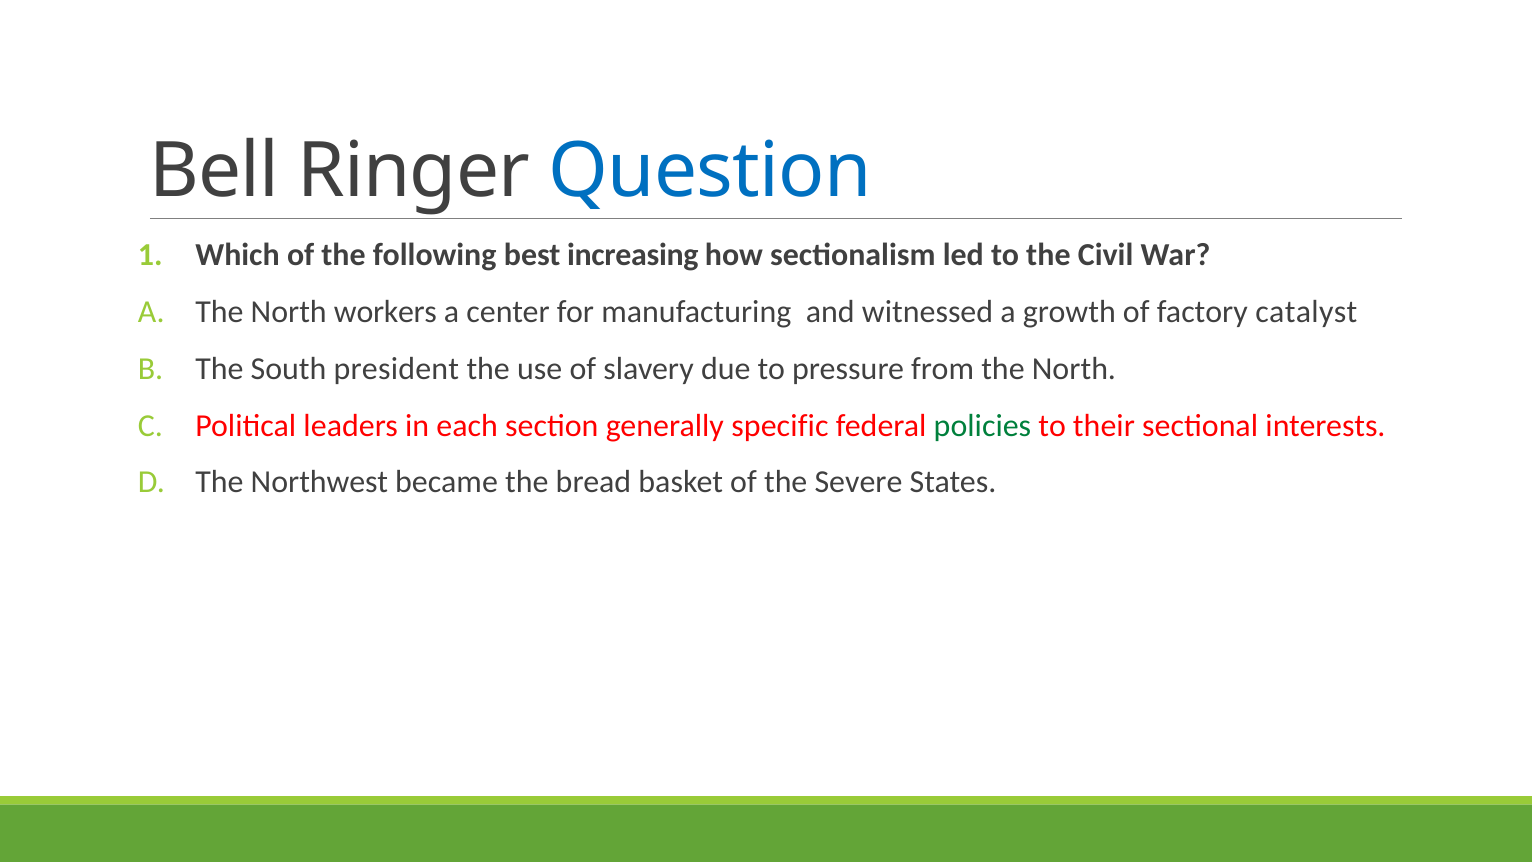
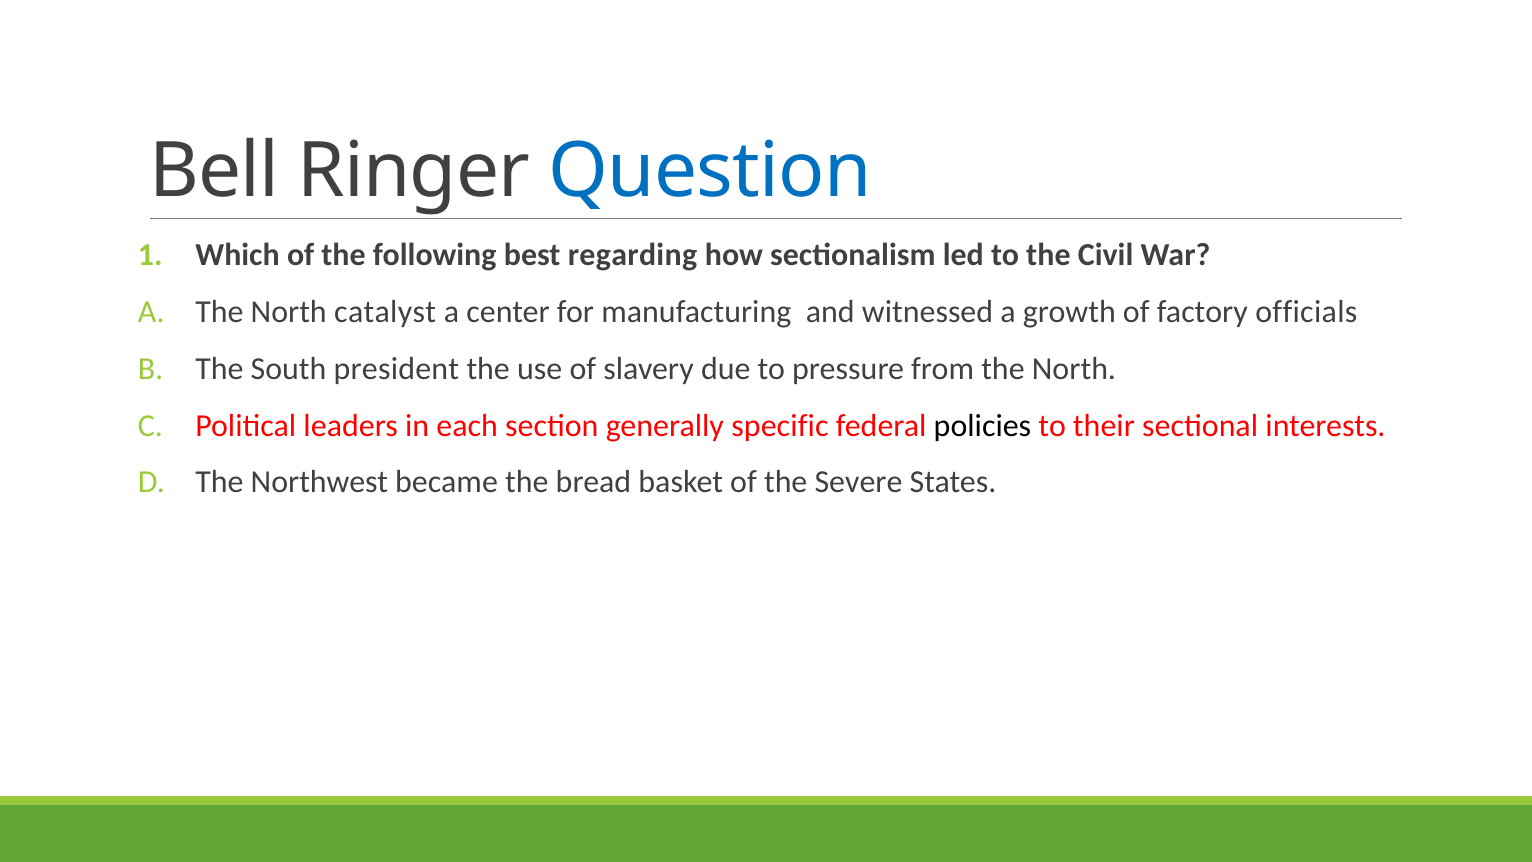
increasing: increasing -> regarding (632, 255)
workers: workers -> catalyst (385, 312)
catalyst: catalyst -> officials (1306, 312)
policies colour: green -> black (982, 425)
